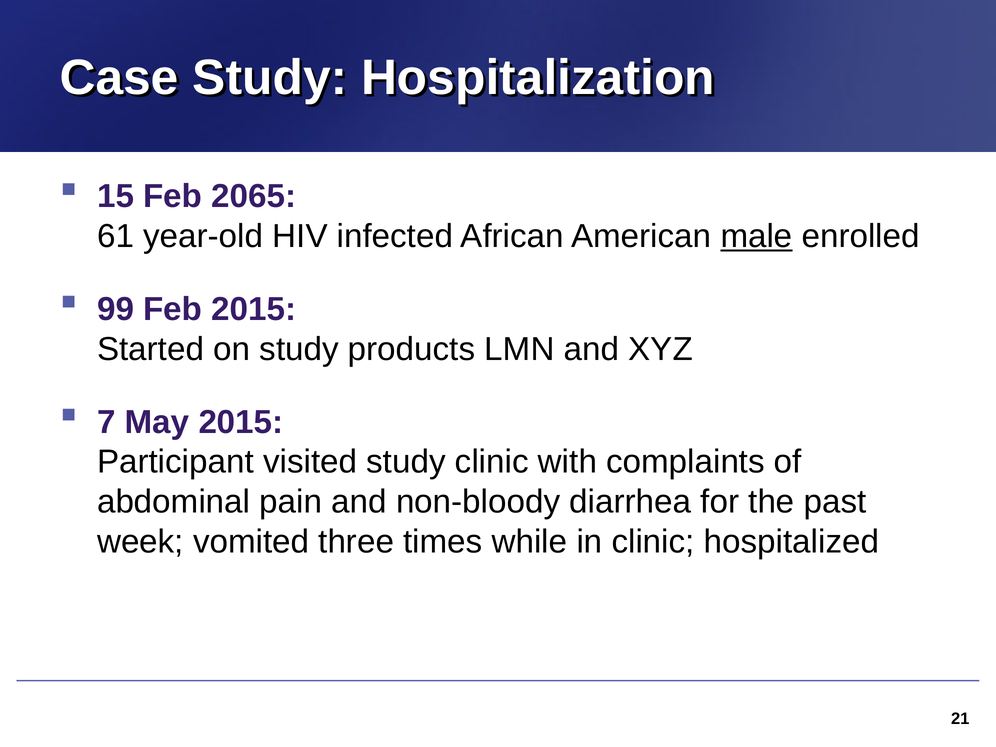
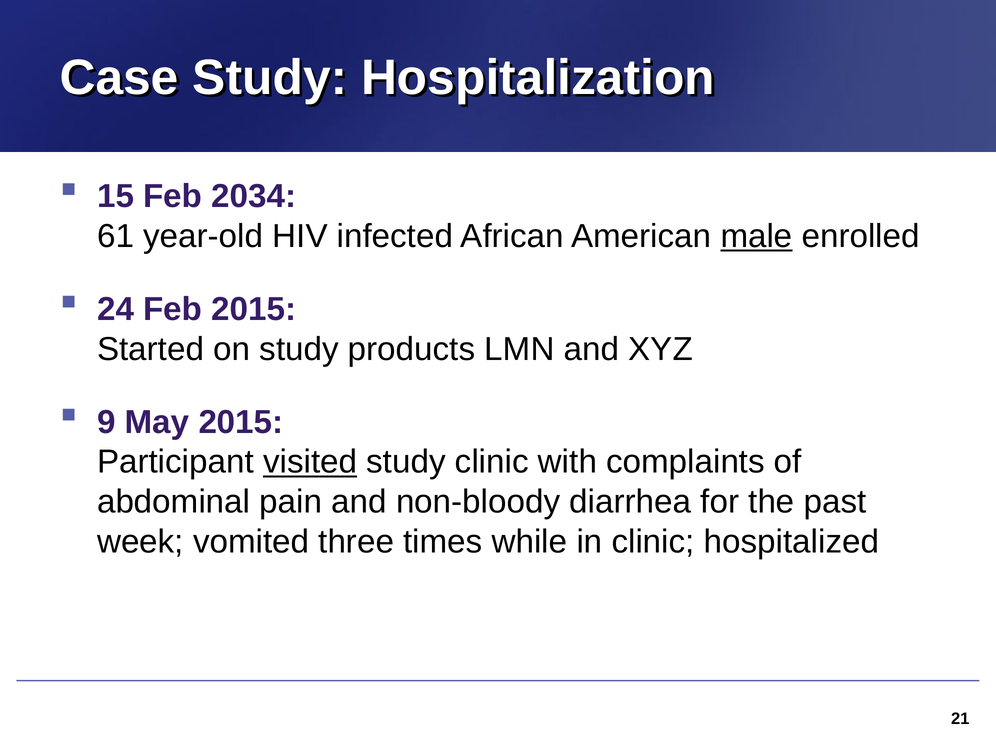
2065: 2065 -> 2034 (254, 196)
99: 99 -> 24 (116, 309)
7: 7 -> 9 (106, 422)
visited underline: none -> present (310, 462)
